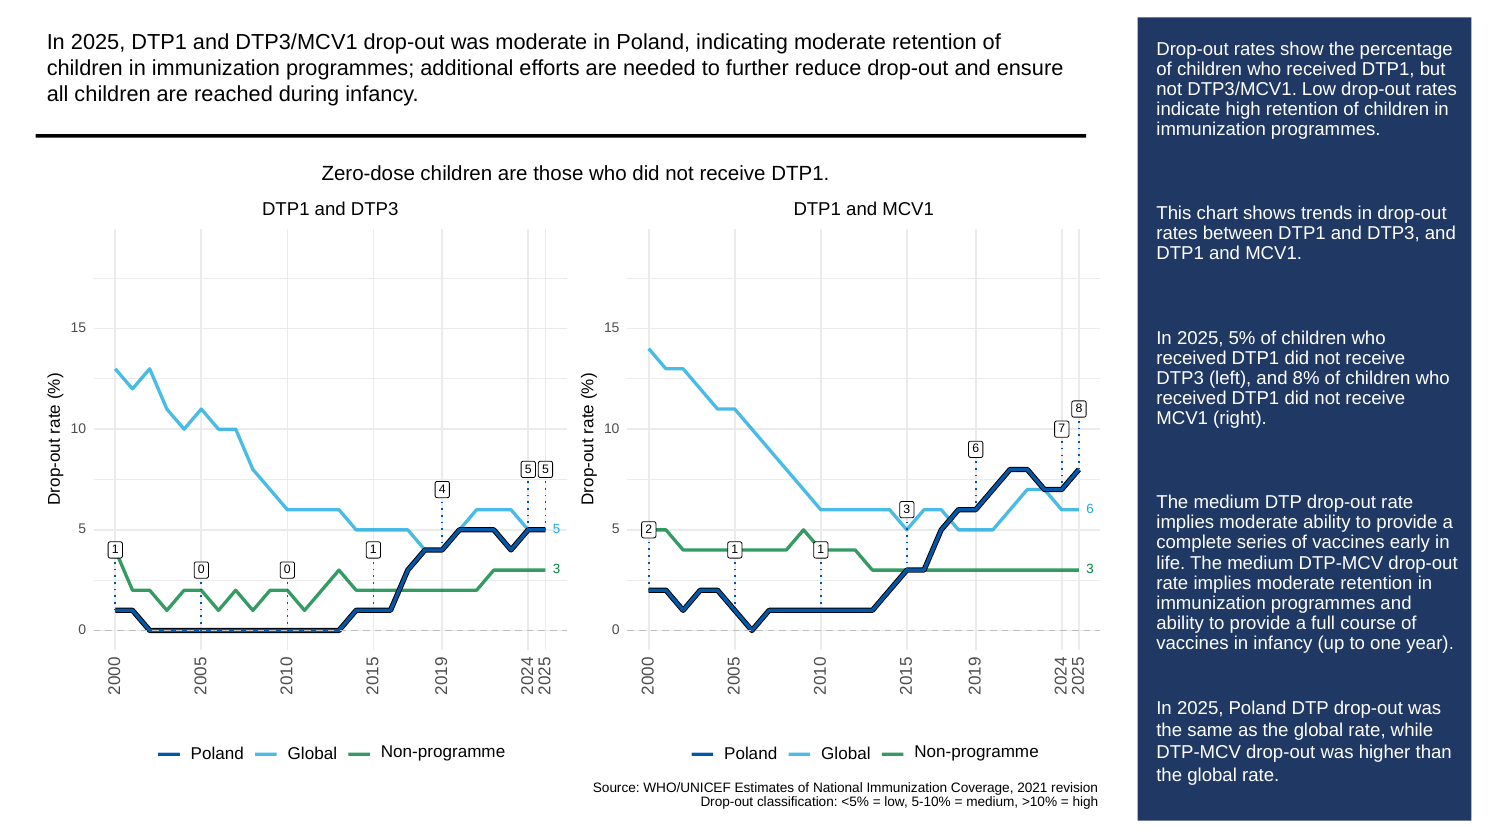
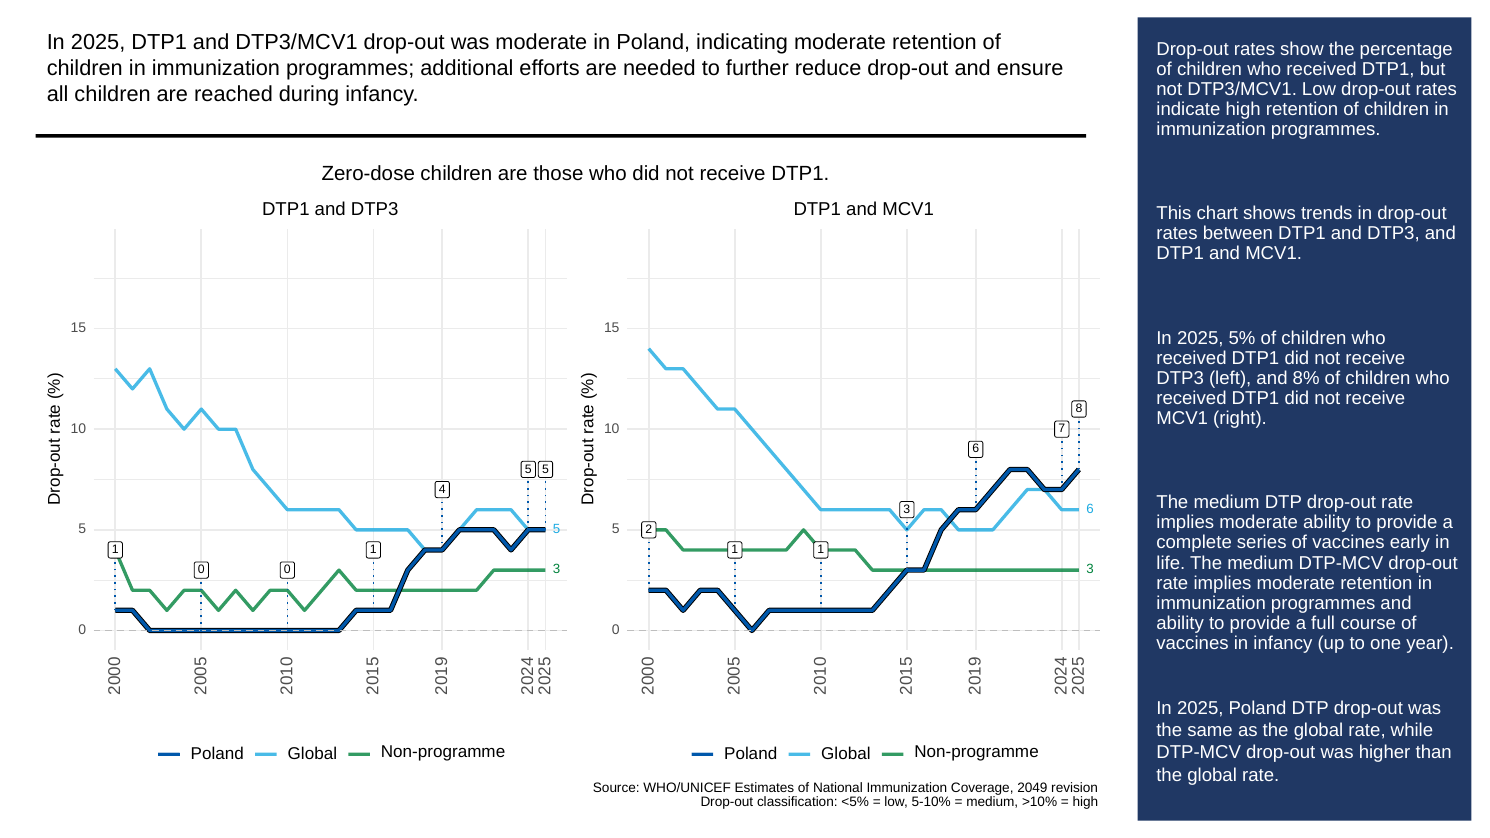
2021: 2021 -> 2049 (1032, 788)
